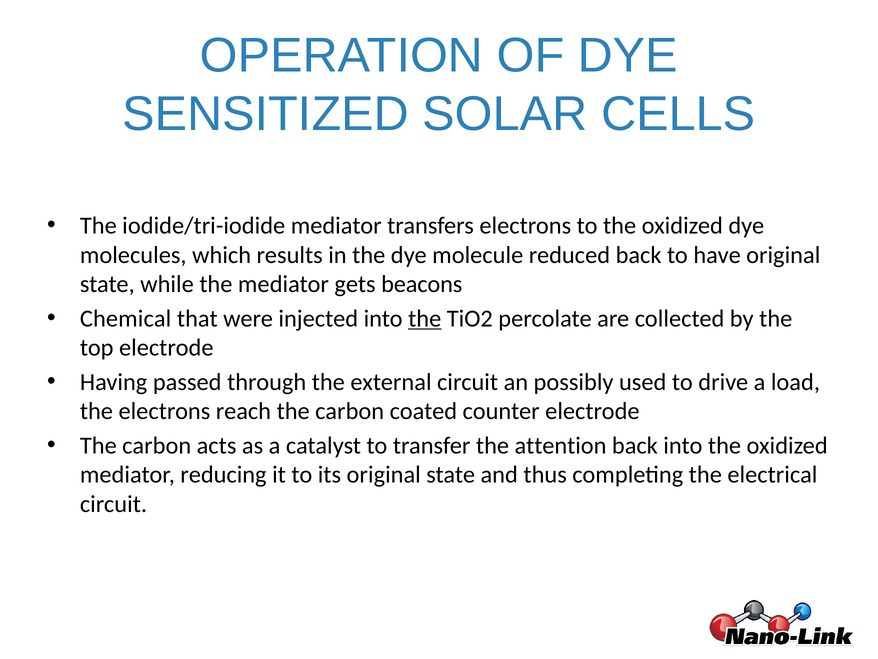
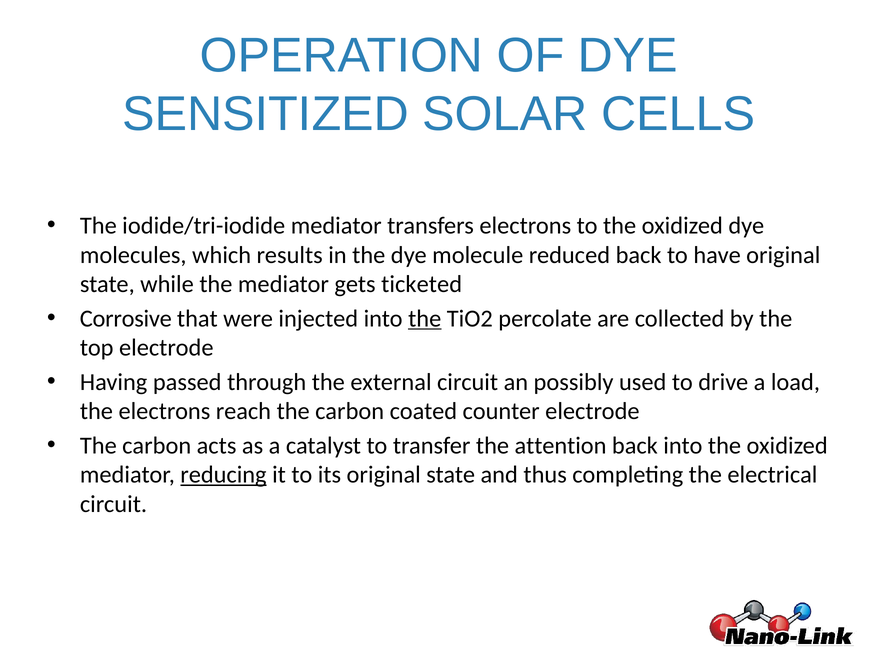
beacons: beacons -> ticketed (422, 284)
Chemical: Chemical -> Corrosive (126, 318)
reducing underline: none -> present (223, 474)
